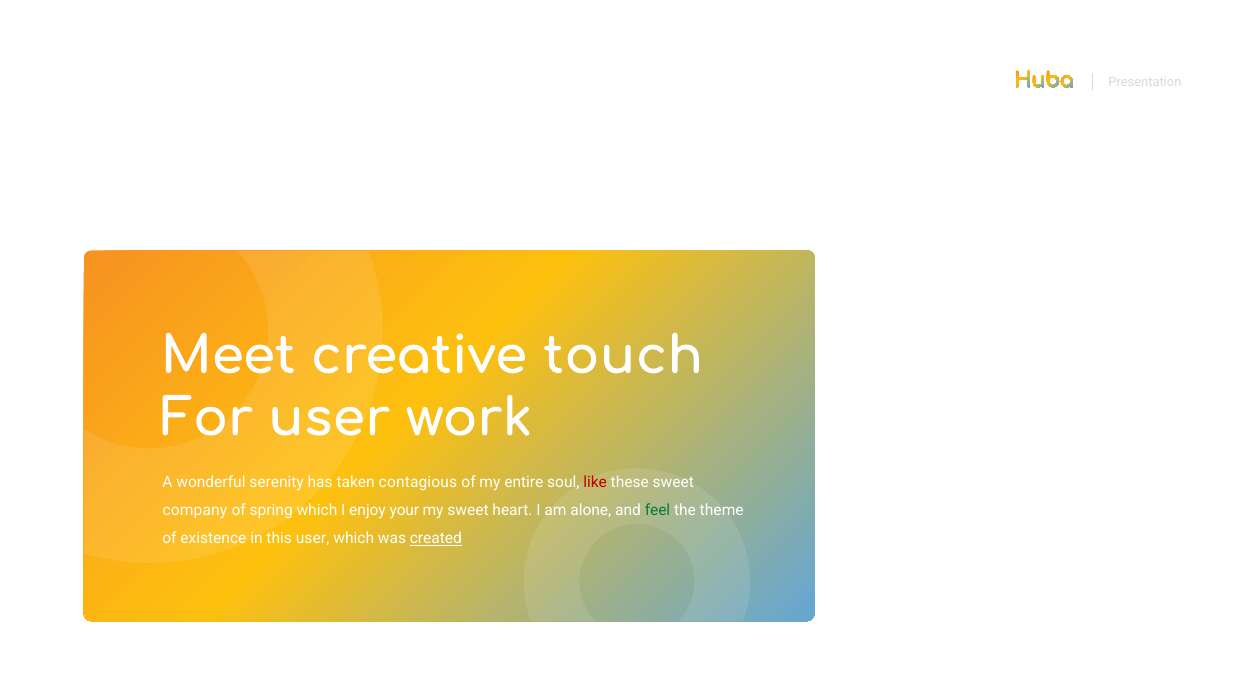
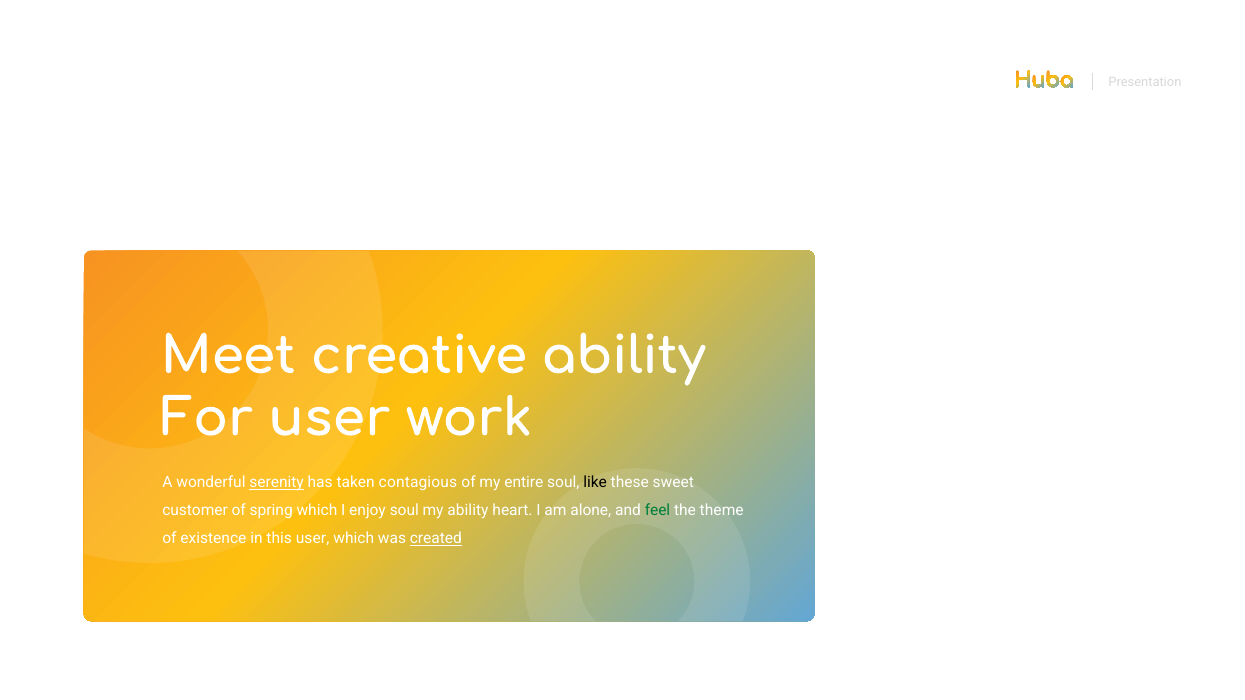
creative touch: touch -> ability (624, 356)
serenity underline: none -> present (277, 483)
like colour: red -> black (595, 483)
company: company -> customer (195, 511)
enjoy your: your -> soul (404, 511)
my sweet: sweet -> ability (468, 511)
